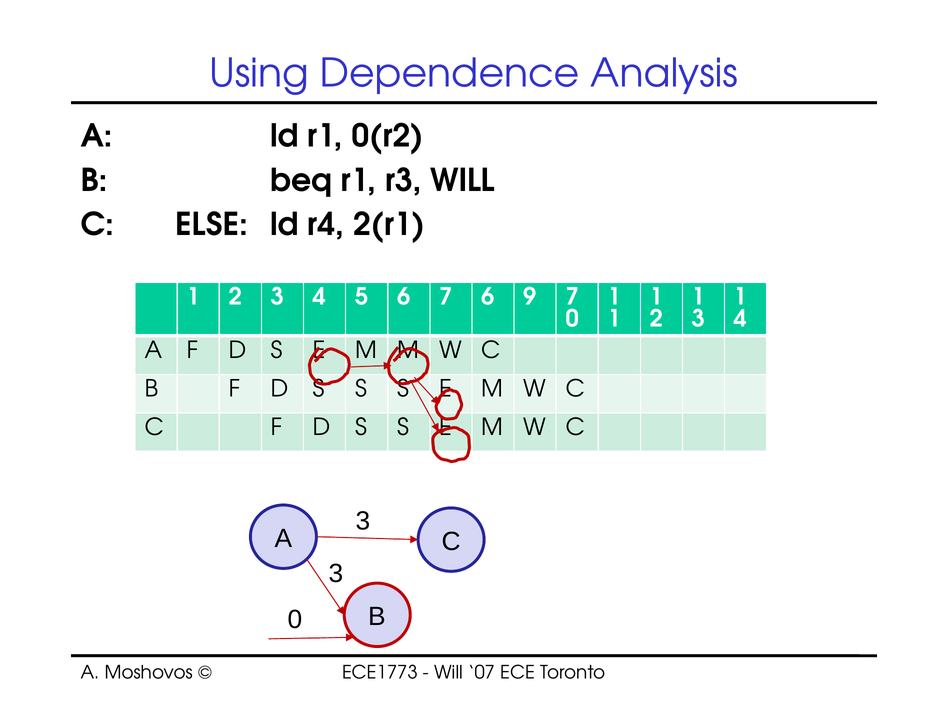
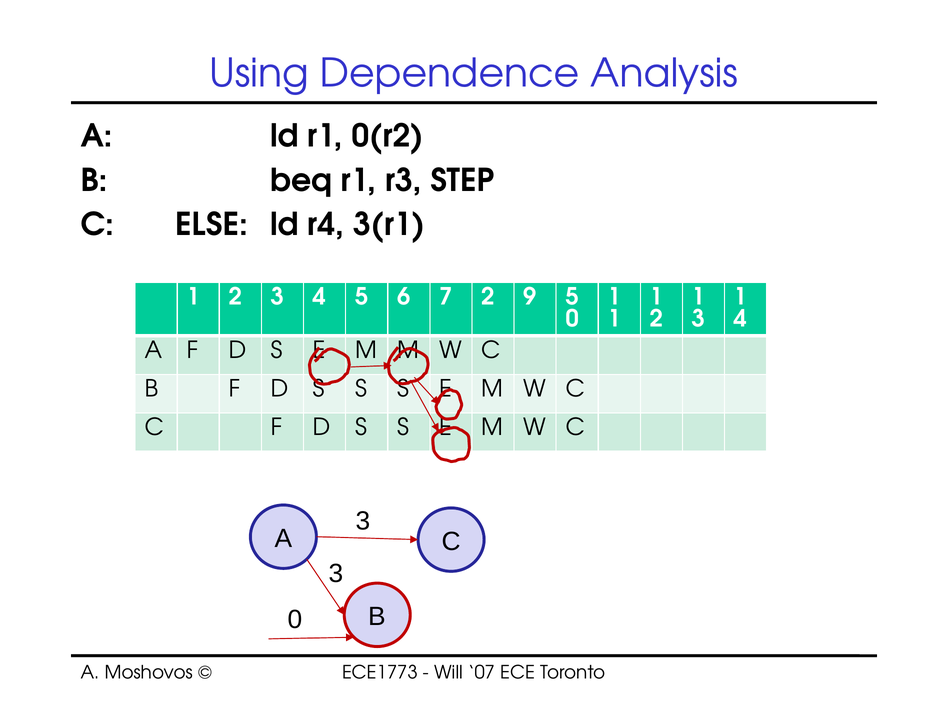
r3 WILL: WILL -> STEP (462, 181)
2(r1: 2(r1 -> 3(r1 (389, 225)
7 6: 6 -> 2 (488, 297)
9 7: 7 -> 5 (572, 297)
